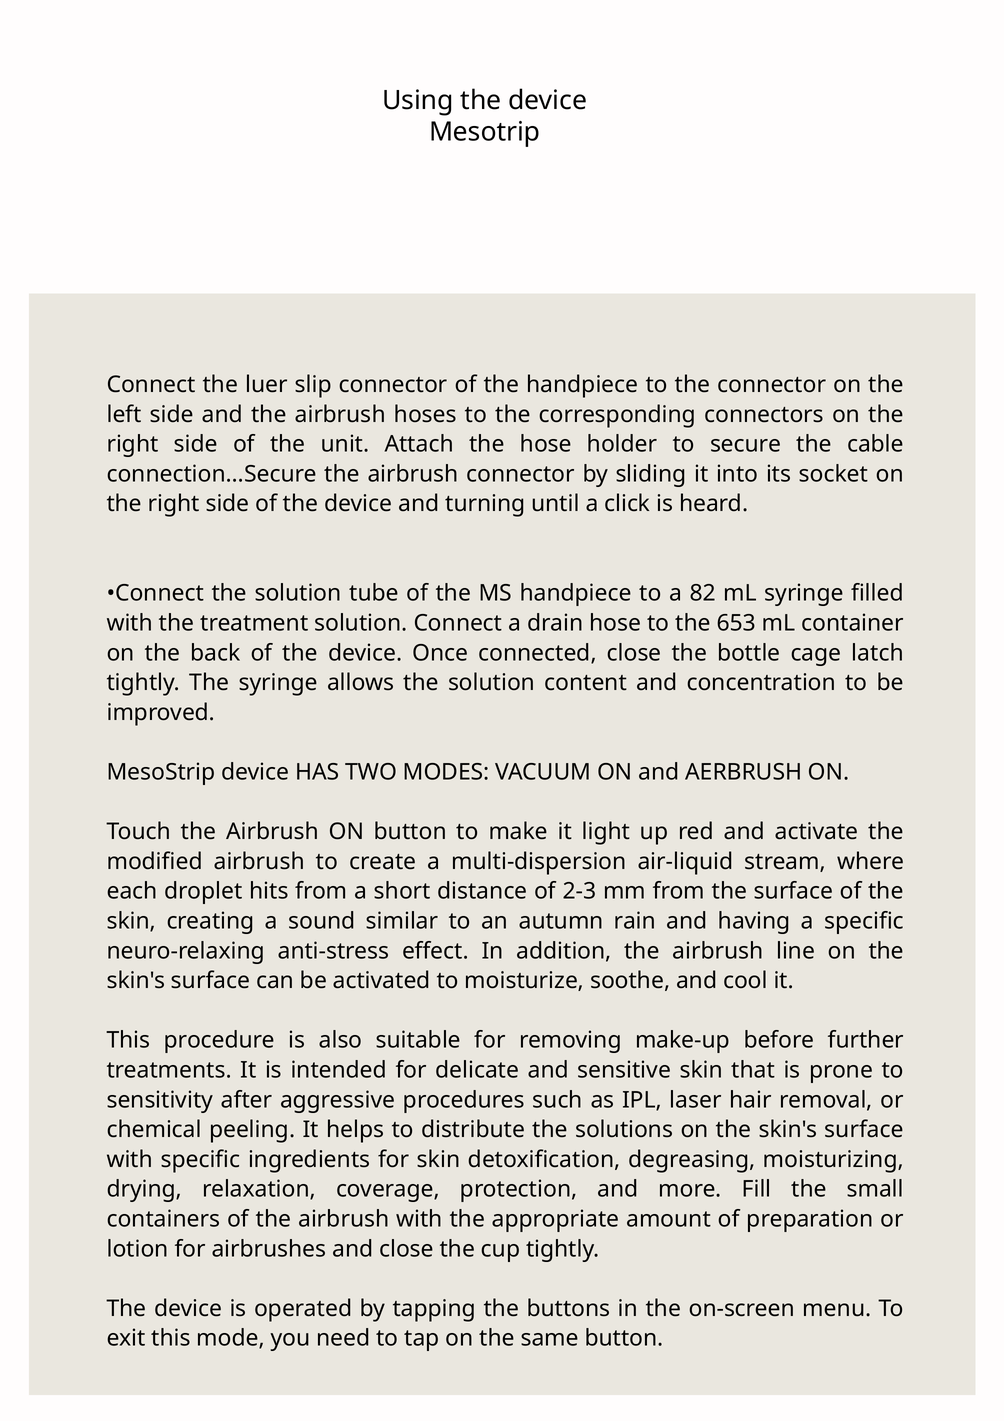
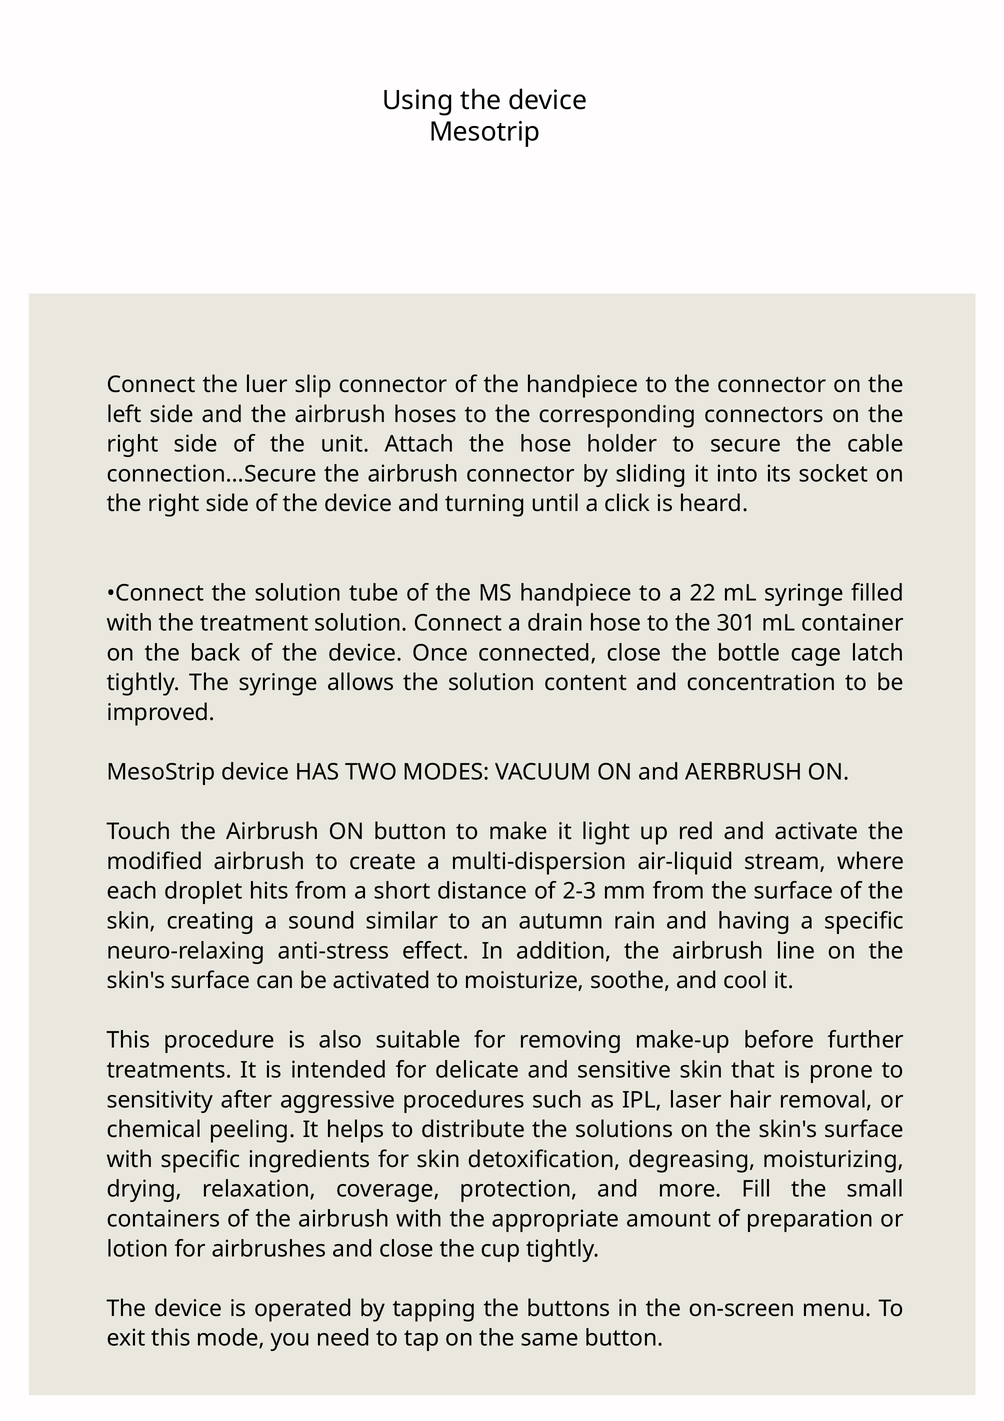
82: 82 -> 22 (703, 593)
653: 653 -> 301 (736, 623)
